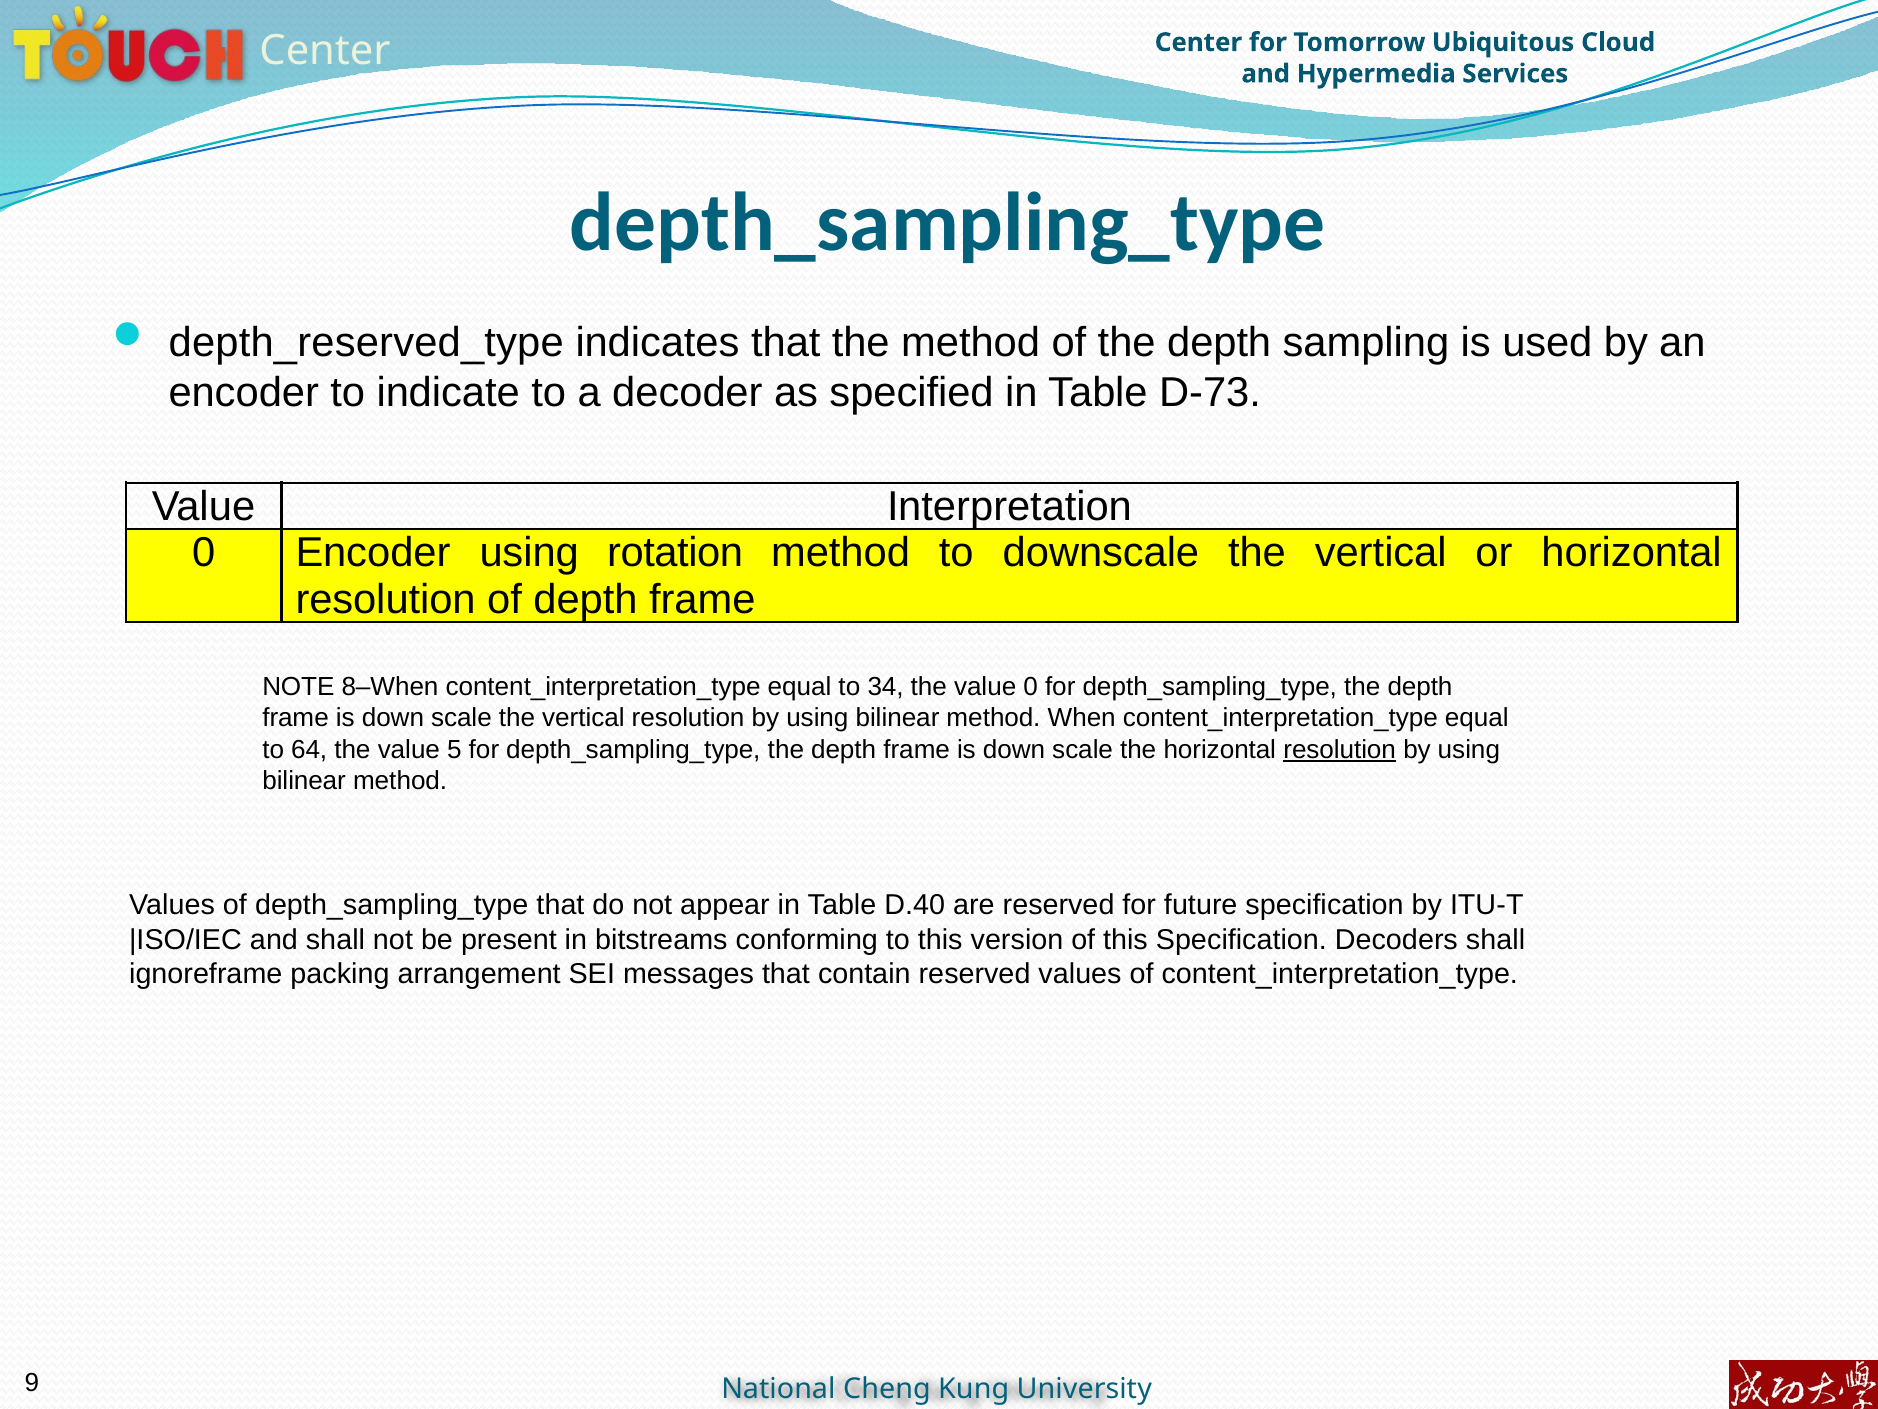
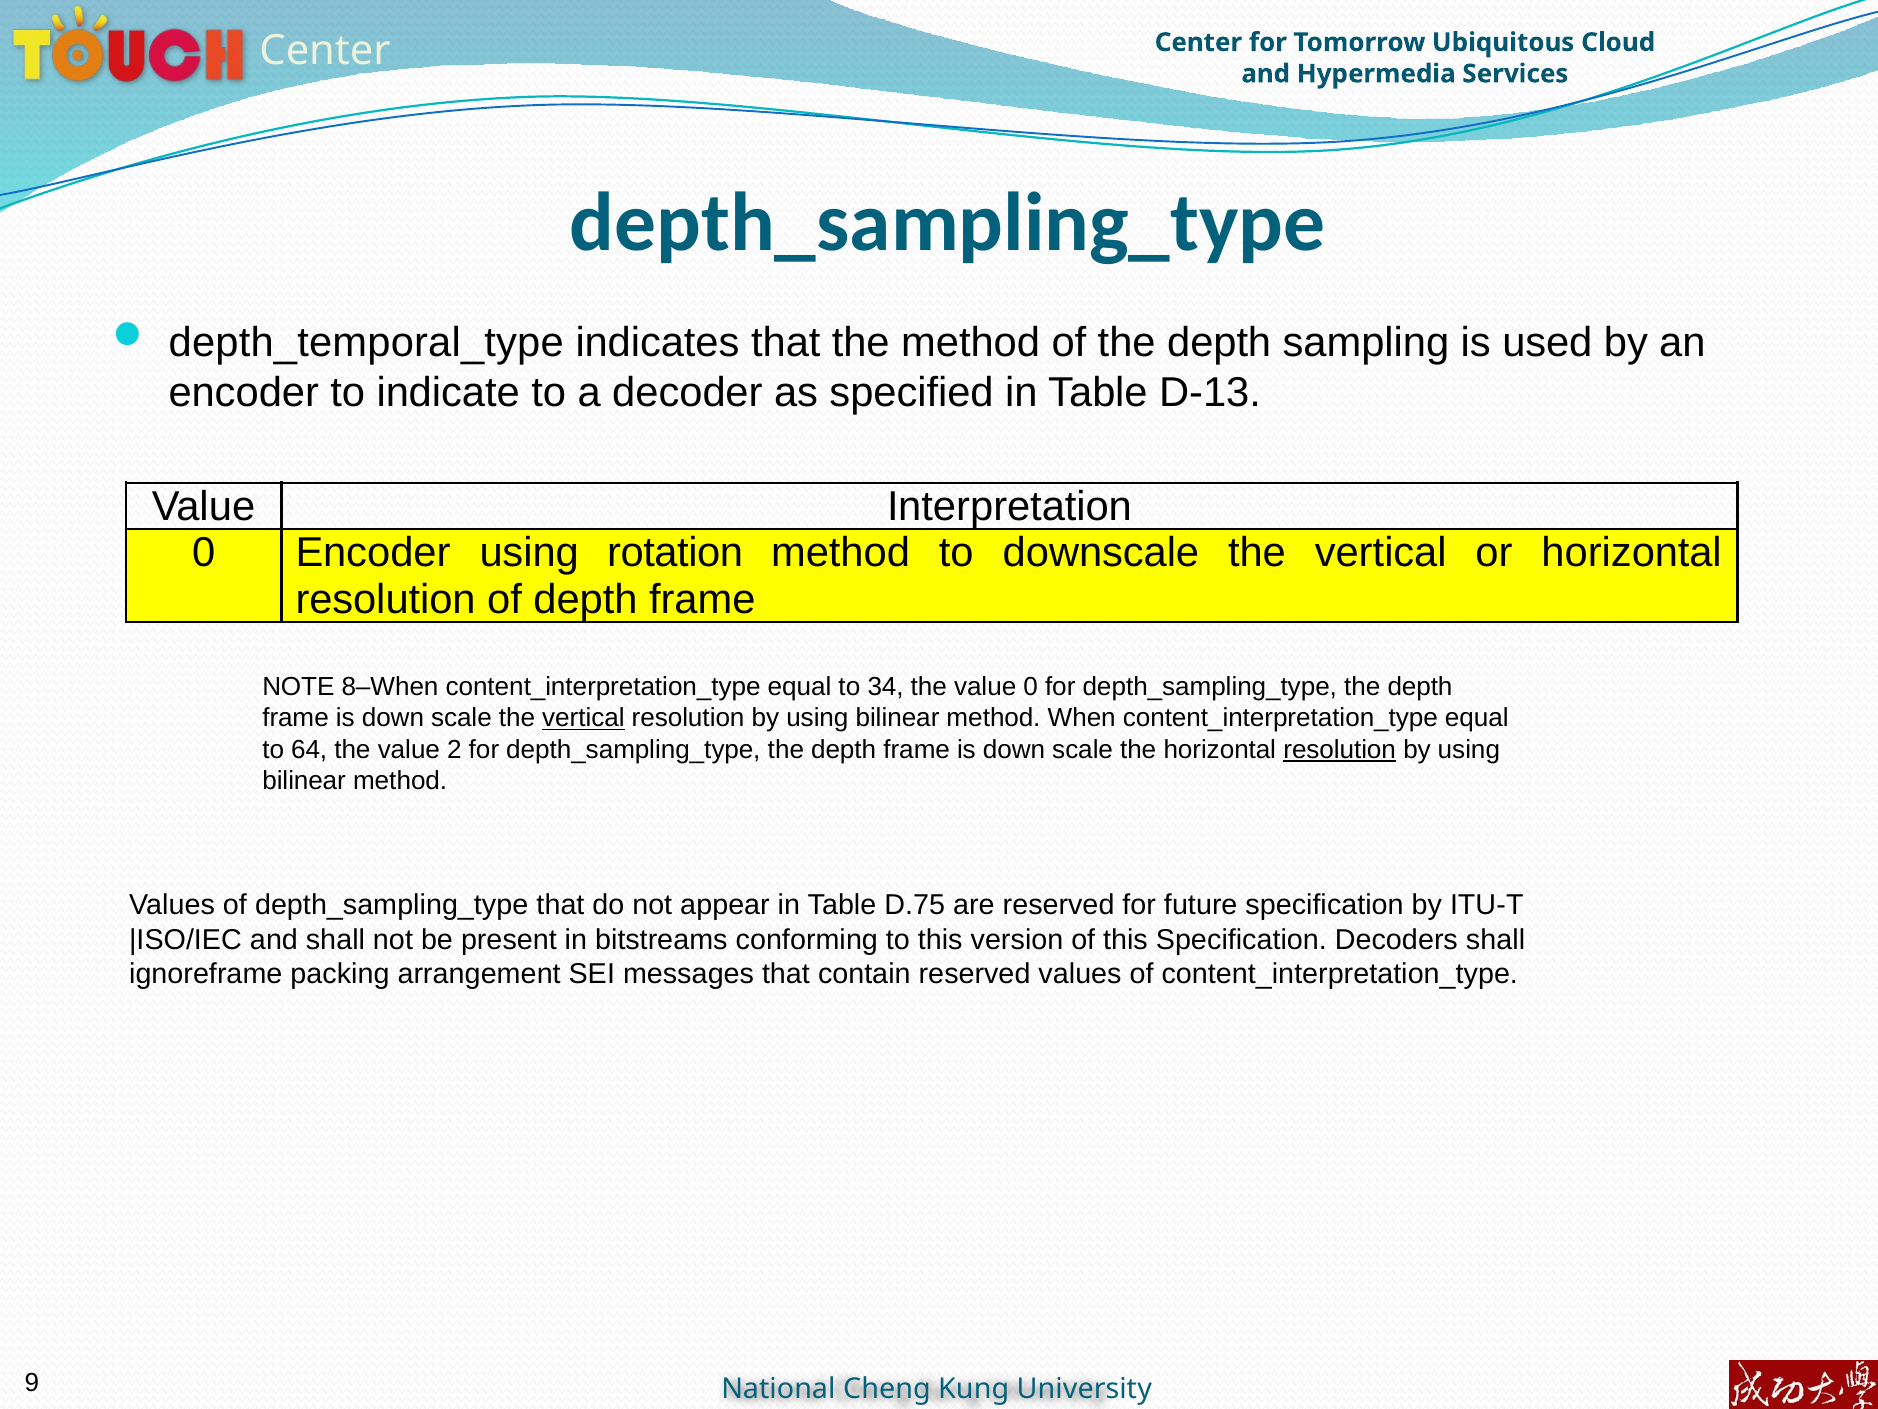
depth_reserved_type: depth_reserved_type -> depth_temporal_type (366, 342)
D‑73: D‑73 -> D‑13 (1210, 392)
vertical underline: none -> present (583, 718)
5: 5 -> 2 (454, 749)
D.40: D.40 -> D.75 (915, 905)
